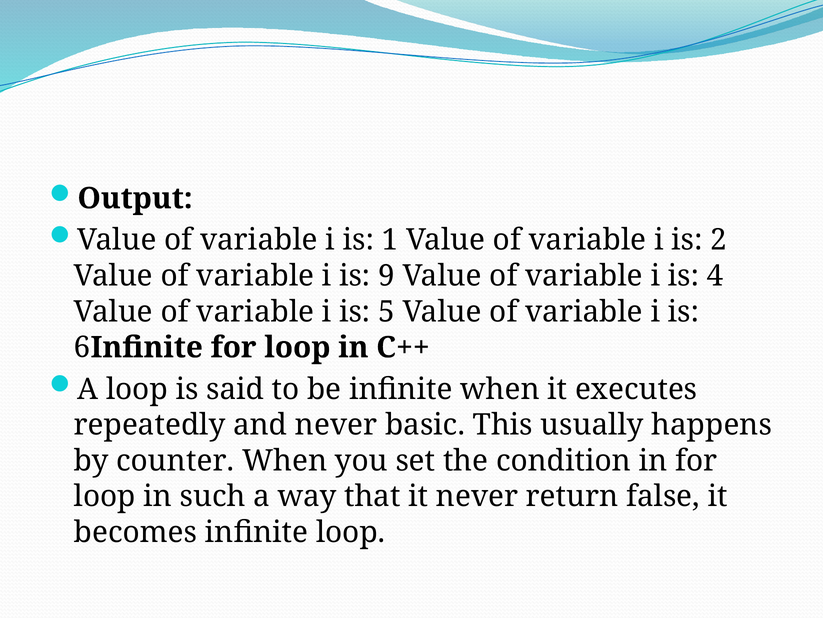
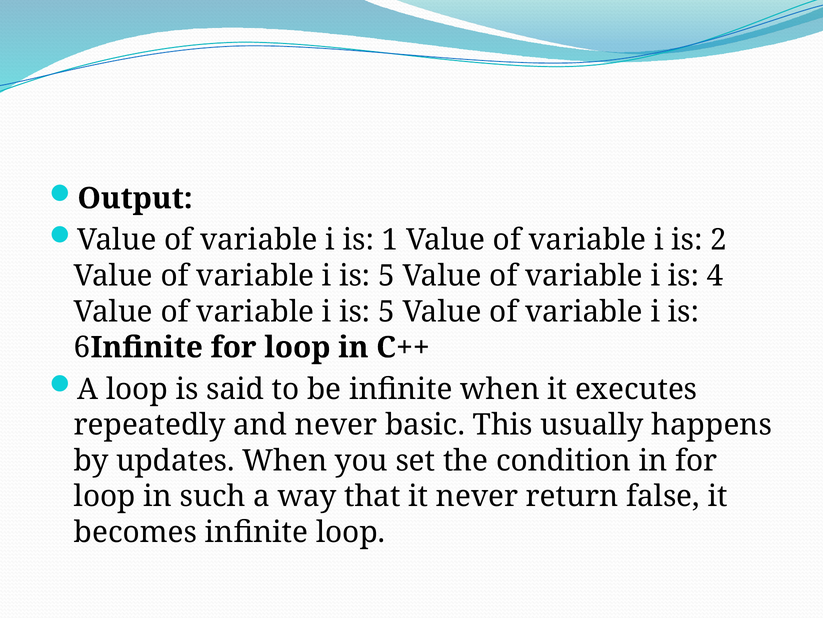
9: 9 -> 5 (387, 276)
counter: counter -> updates (175, 460)
